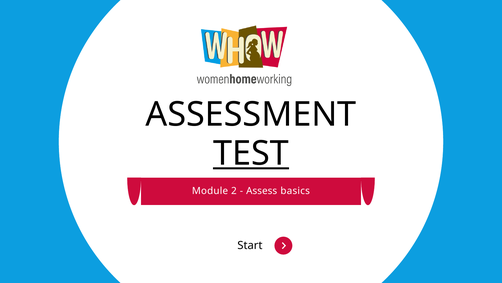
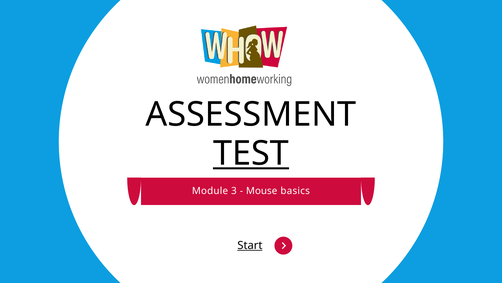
2: 2 -> 3 (234, 191)
Assess: Assess -> Mouse (262, 191)
Start underline: none -> present (250, 245)
